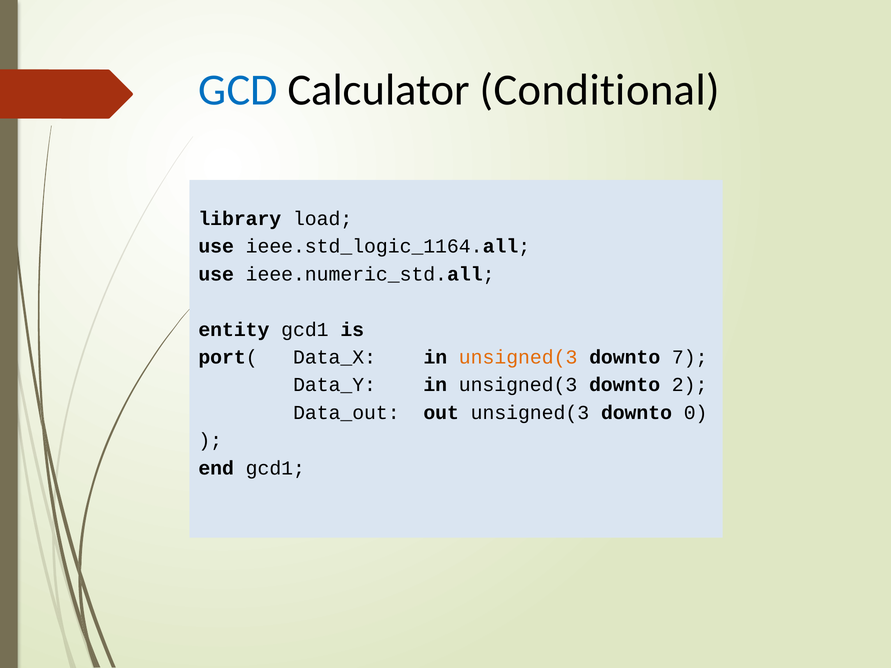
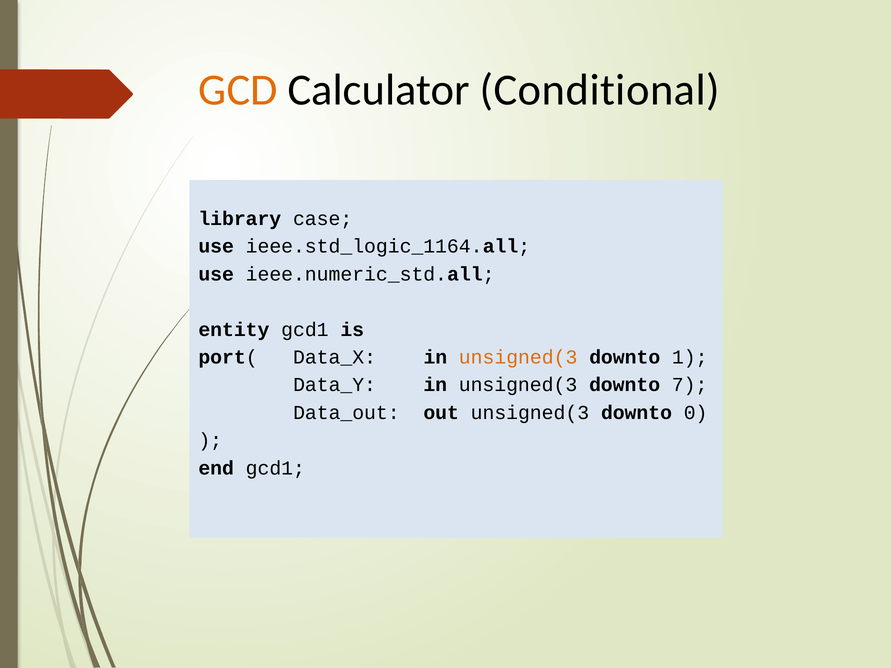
GCD colour: blue -> orange (238, 90)
load: load -> case (323, 219)
7: 7 -> 1 (690, 357)
2: 2 -> 7 (690, 385)
